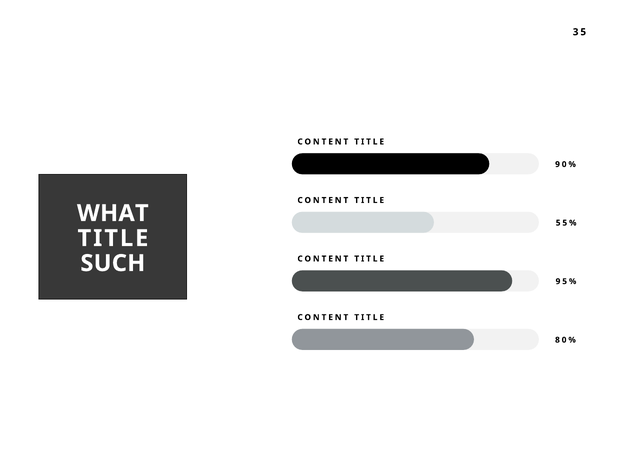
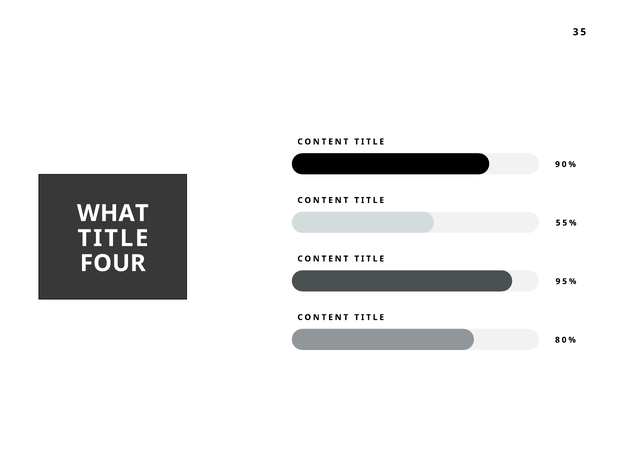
SUCH: SUCH -> FOUR (113, 263)
